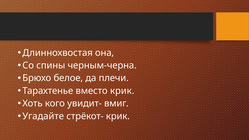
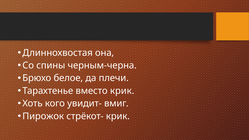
Угадайте: Угадайте -> Пирожок (43, 116)
